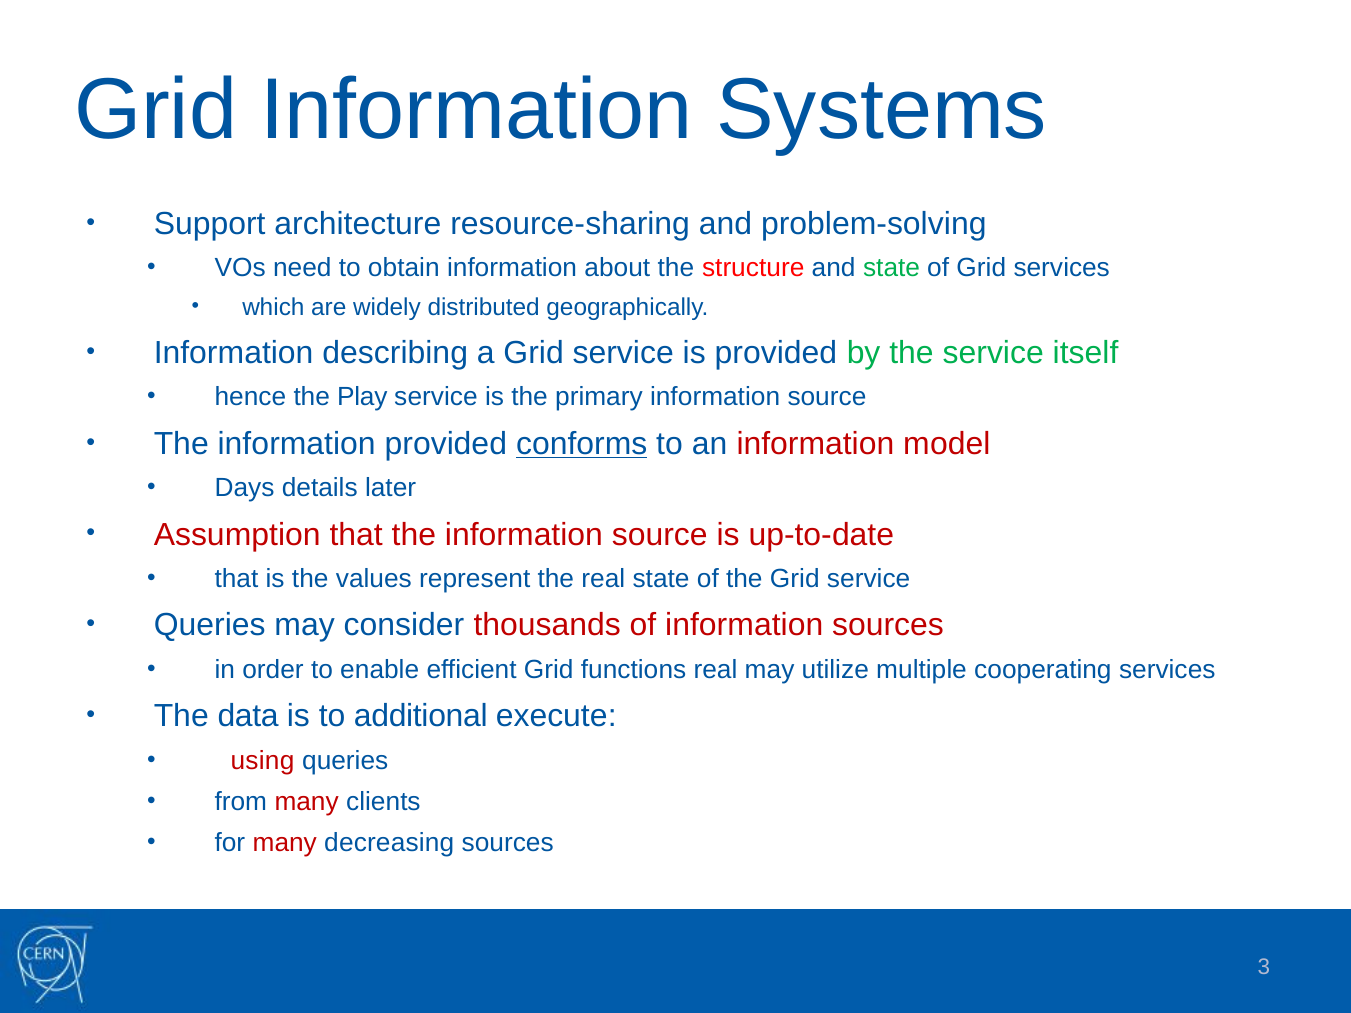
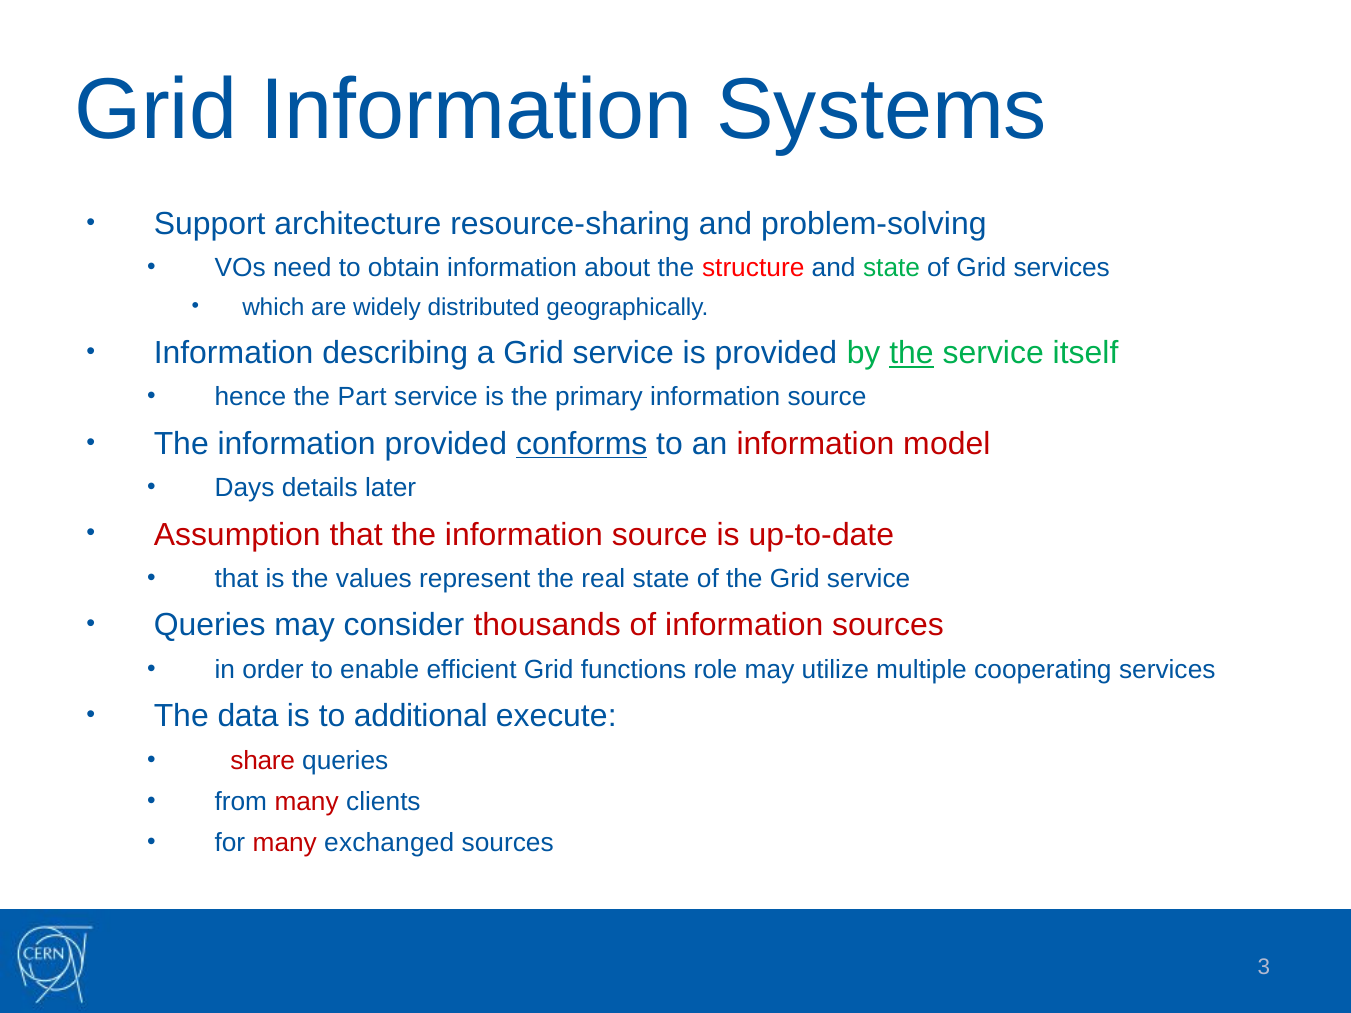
the underline: none -> present (912, 353)
Play: Play -> Part (362, 397)
functions real: real -> role (715, 670)
using: using -> share (263, 761)
decreasing: decreasing -> exchanged (389, 843)
